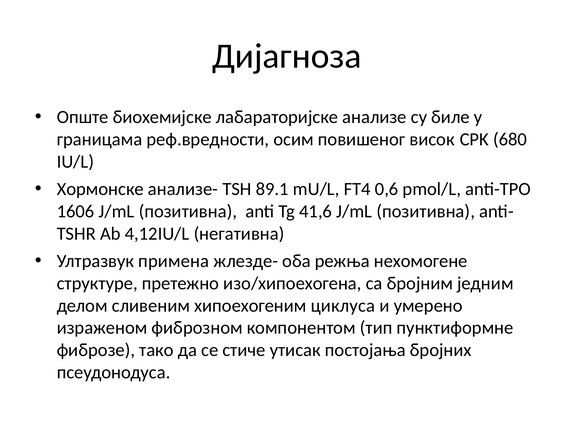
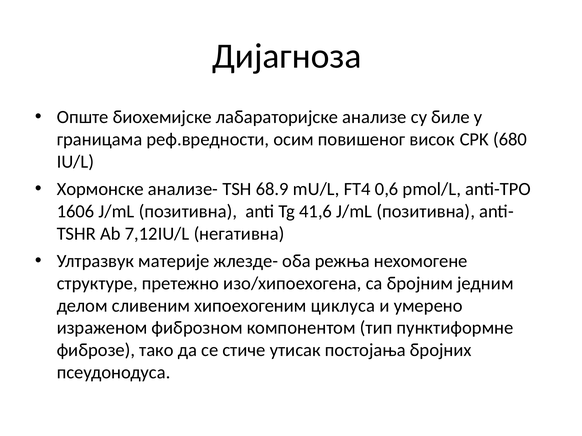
89.1: 89.1 -> 68.9 (272, 189)
4,12IU/L: 4,12IU/L -> 7,12IU/L (157, 234)
примена: примена -> материје (174, 261)
